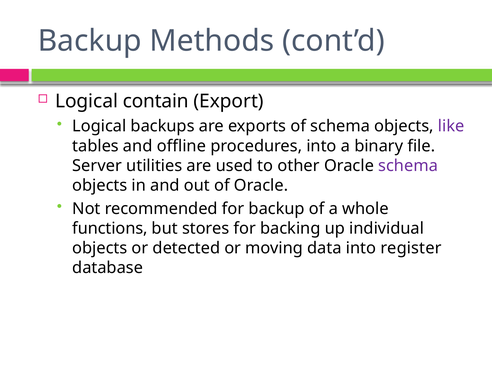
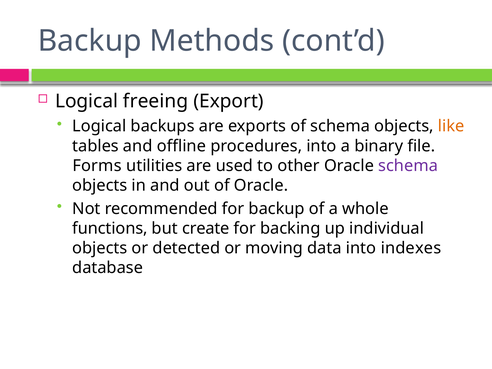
contain: contain -> freeing (156, 101)
like colour: purple -> orange (451, 126)
Server: Server -> Forms (97, 166)
stores: stores -> create (206, 228)
register: register -> indexes (411, 248)
